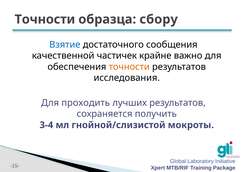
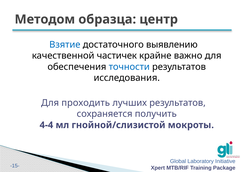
Точности: Точности -> Методом (45, 19)
сбору: сбору -> центр (159, 19)
сообщения: сообщения -> выявлению (172, 45)
точности colour: orange -> blue (129, 67)
3-4: 3-4 -> 4-4 (46, 125)
